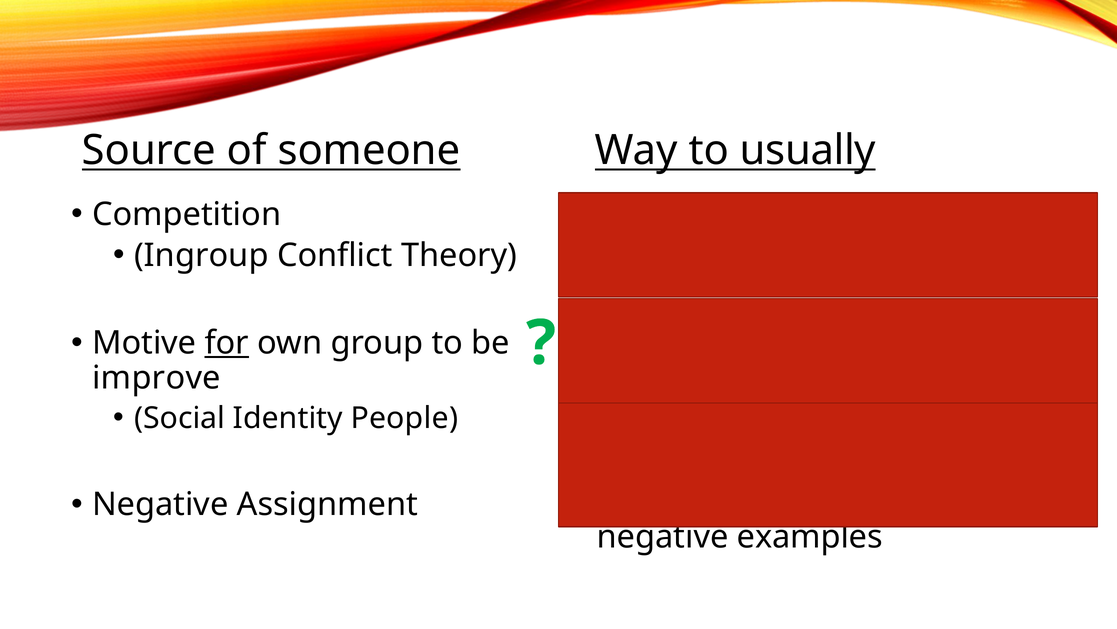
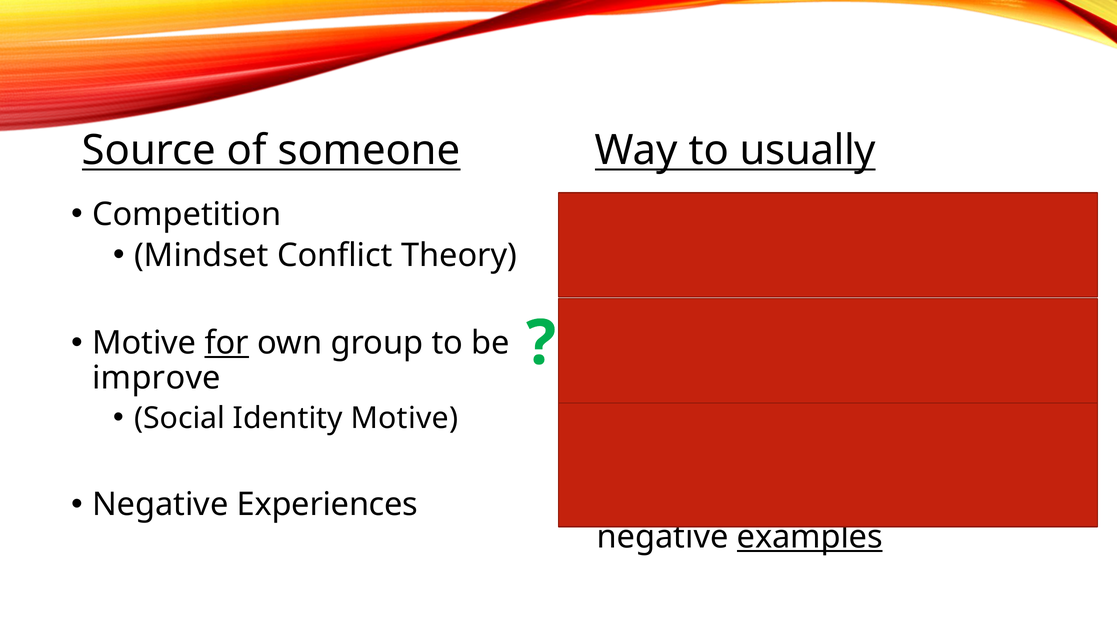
Ingroup: Ingroup -> Mindset (201, 255)
Identity People: People -> Motive (404, 418)
Assignment: Assignment -> Experiences (327, 504)
examples underline: none -> present (810, 537)
